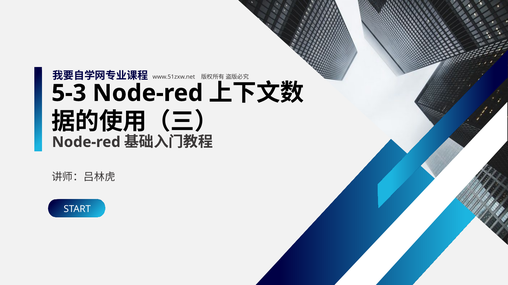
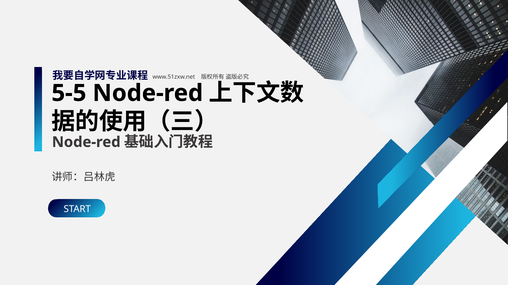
5-3: 5-3 -> 5-5 (69, 93)
